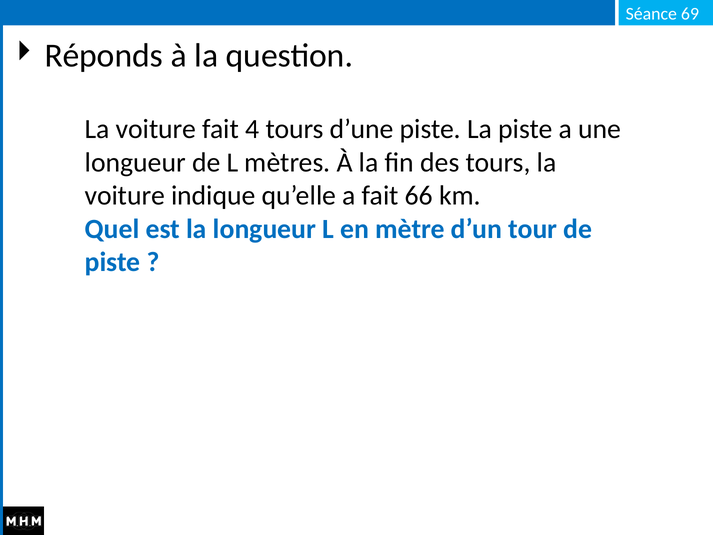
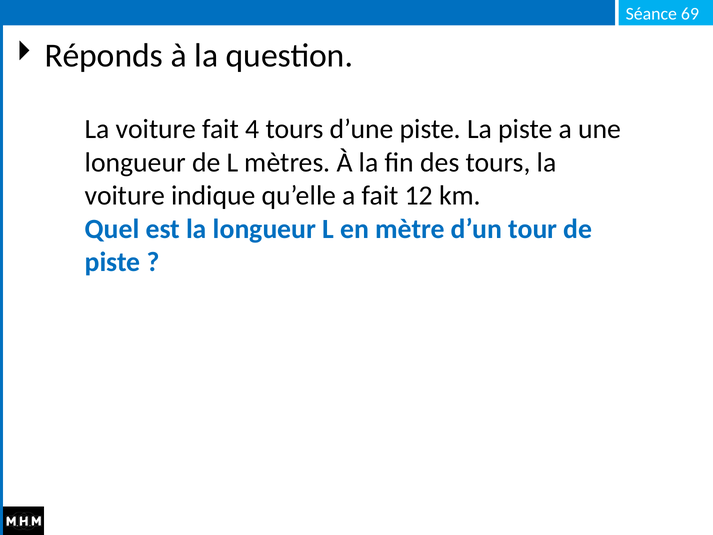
66: 66 -> 12 (419, 196)
